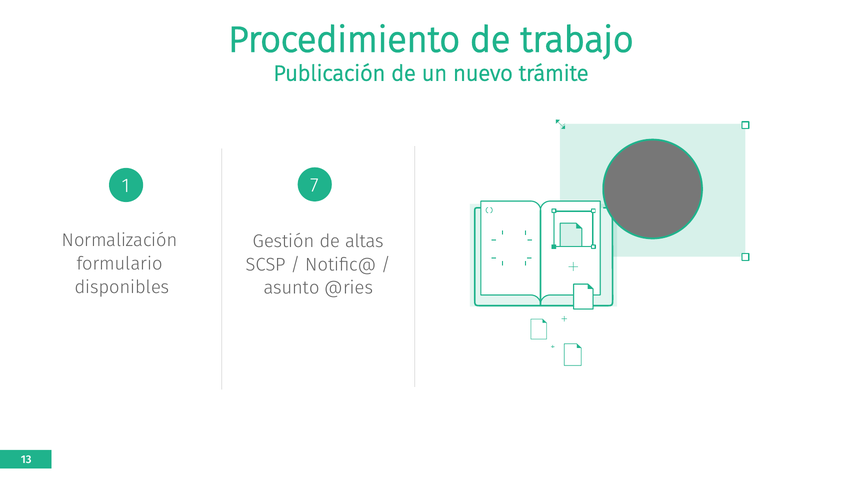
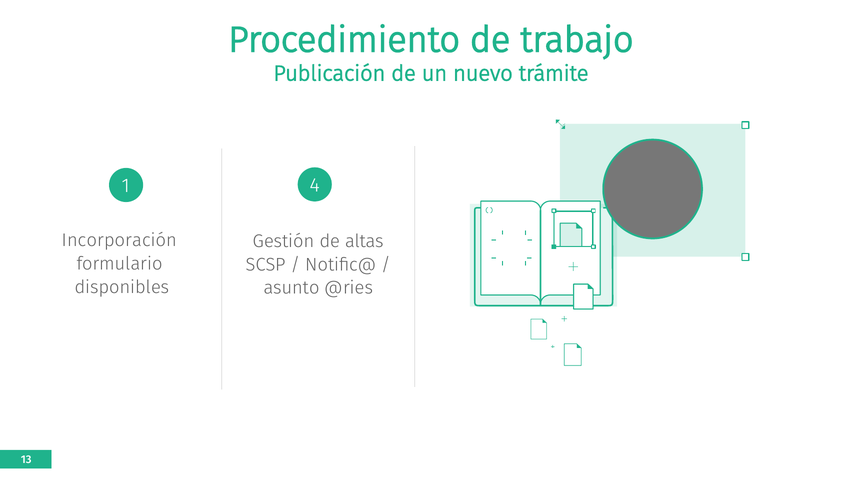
7: 7 -> 4 (315, 185)
Normalización: Normalización -> Incorporación (119, 240)
